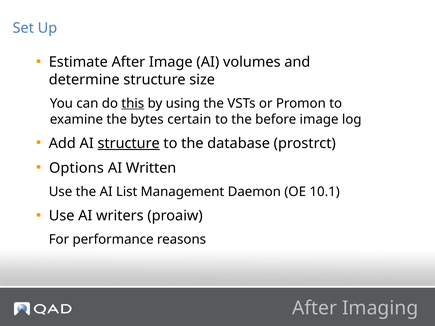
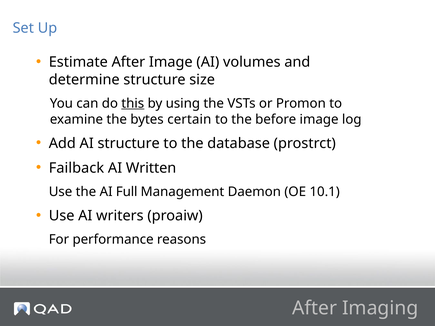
structure underline: present -> none (129, 143)
Options: Options -> Failback (76, 168)
List: List -> Full (127, 192)
